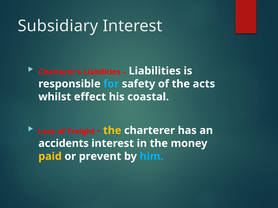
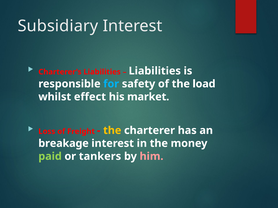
acts: acts -> load (204, 84)
coastal: coastal -> market (148, 97)
accidents: accidents -> breakage (64, 144)
paid colour: yellow -> light green (50, 157)
prevent: prevent -> tankers (100, 157)
him colour: light blue -> pink (152, 157)
